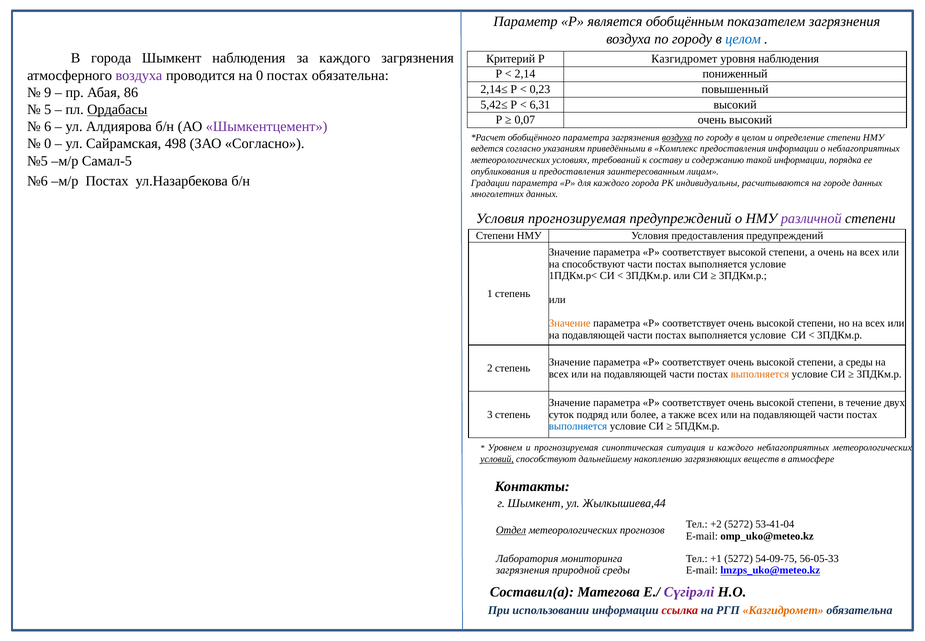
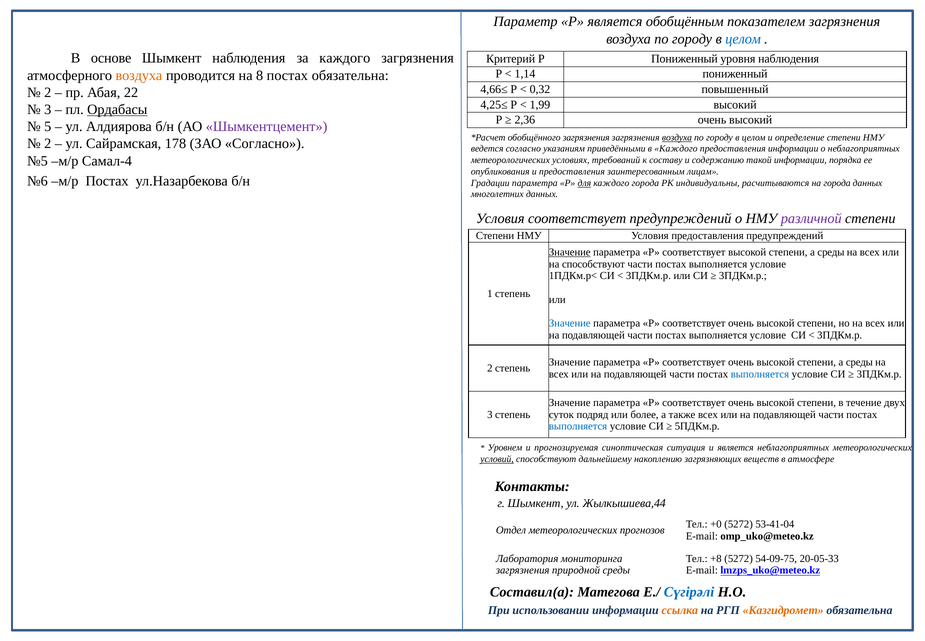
В города: города -> основе (111, 58)
Р Казгидромет: Казгидромет -> Пониженный (684, 59)
2,14: 2,14 -> 1,14 (525, 74)
воздуха colour: purple -> orange (139, 75)
на 0: 0 -> 8 (260, 75)
2,14≤: 2,14≤ -> 4,66≤ (494, 89)
0,23: 0,23 -> 0,32 (540, 89)
9: 9 -> 2 (48, 92)
86: 86 -> 22 (131, 92)
5,42≤: 5,42≤ -> 4,25≤ (494, 104)
6,31: 6,31 -> 1,99 (540, 104)
5: 5 -> 3 (48, 109)
0,07: 0,07 -> 2,36 (525, 120)
6: 6 -> 5 (48, 127)
обобщённого параметра: параметра -> загрязнения (586, 137)
0: 0 -> 2 (48, 144)
498: 498 -> 178 (175, 144)
в Комплекс: Комплекс -> Каждого (676, 149)
Самал-5: Самал-5 -> Самал-4 (107, 161)
для underline: none -> present (584, 183)
на городе: городе -> города (837, 183)
Условия прогнозируемая: прогнозируемая -> соответствует (577, 218)
Значение underline: none -> present (570, 252)
очень: очень -> среды (831, 252)
Значение colour: orange -> blue (570, 323)
выполняется colour: orange -> blue (760, 374)
и каждого: каждого -> является (736, 447)
+2: +2 -> +0 (716, 524)
Отдел underline: present -> none (511, 530)
+1: +1 -> +8 (716, 558)
56-05-33: 56-05-33 -> 20-05-33 (819, 558)
Сүгірәлі colour: purple -> blue (689, 591)
ссылка colour: red -> orange (680, 610)
